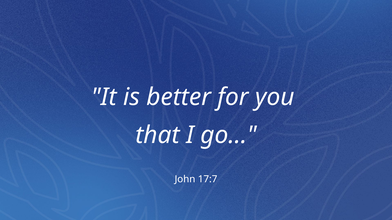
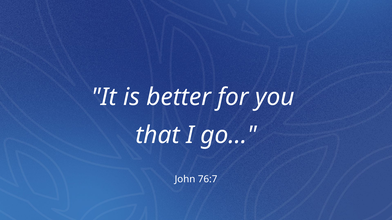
17:7: 17:7 -> 76:7 (208, 180)
